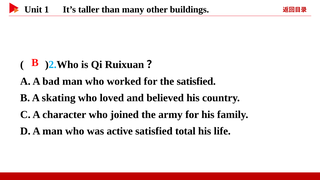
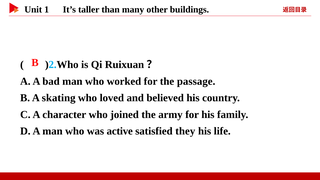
the satisfied: satisfied -> passage (196, 81)
total: total -> they (185, 131)
